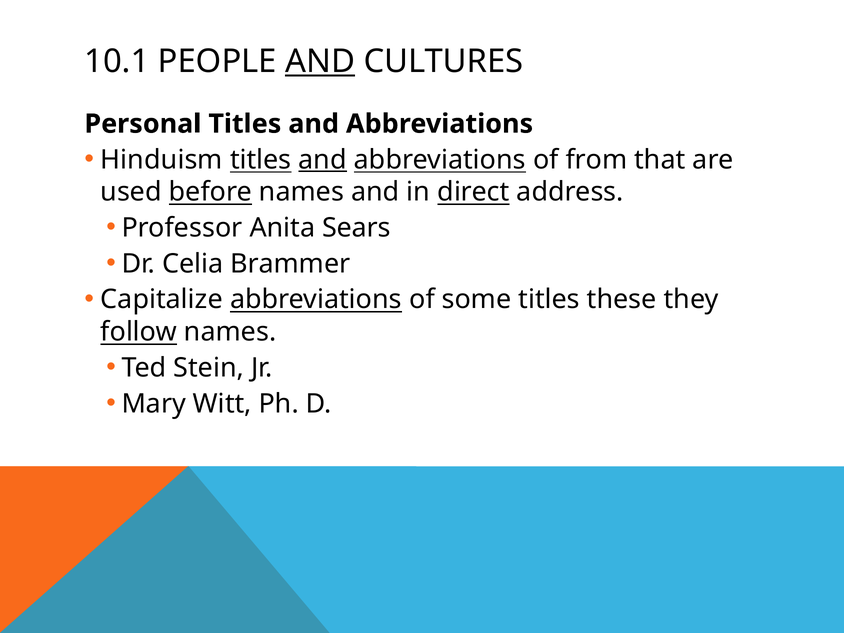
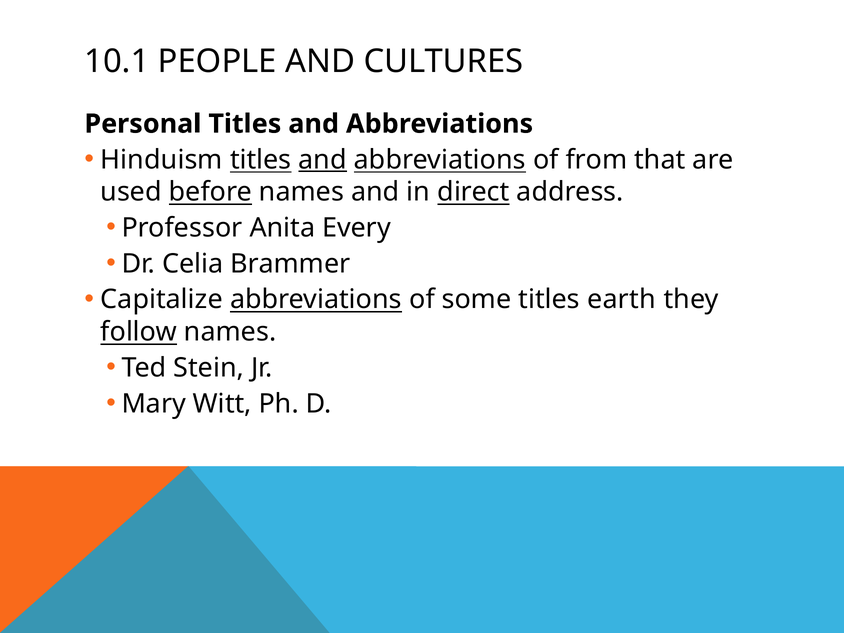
AND underline: present -> none (320, 61)
Sears: Sears -> Every (357, 228)
these: these -> earth (622, 300)
